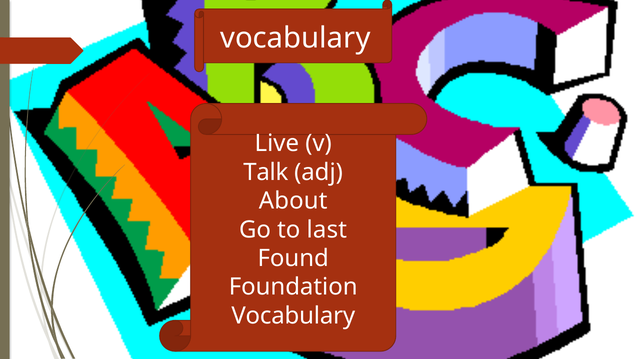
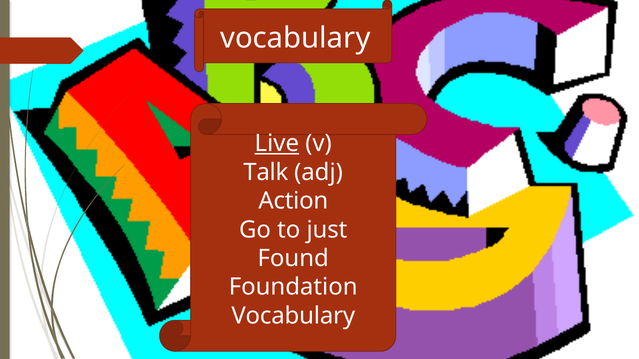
Live underline: none -> present (277, 144)
About: About -> Action (293, 201)
last: last -> just (327, 230)
